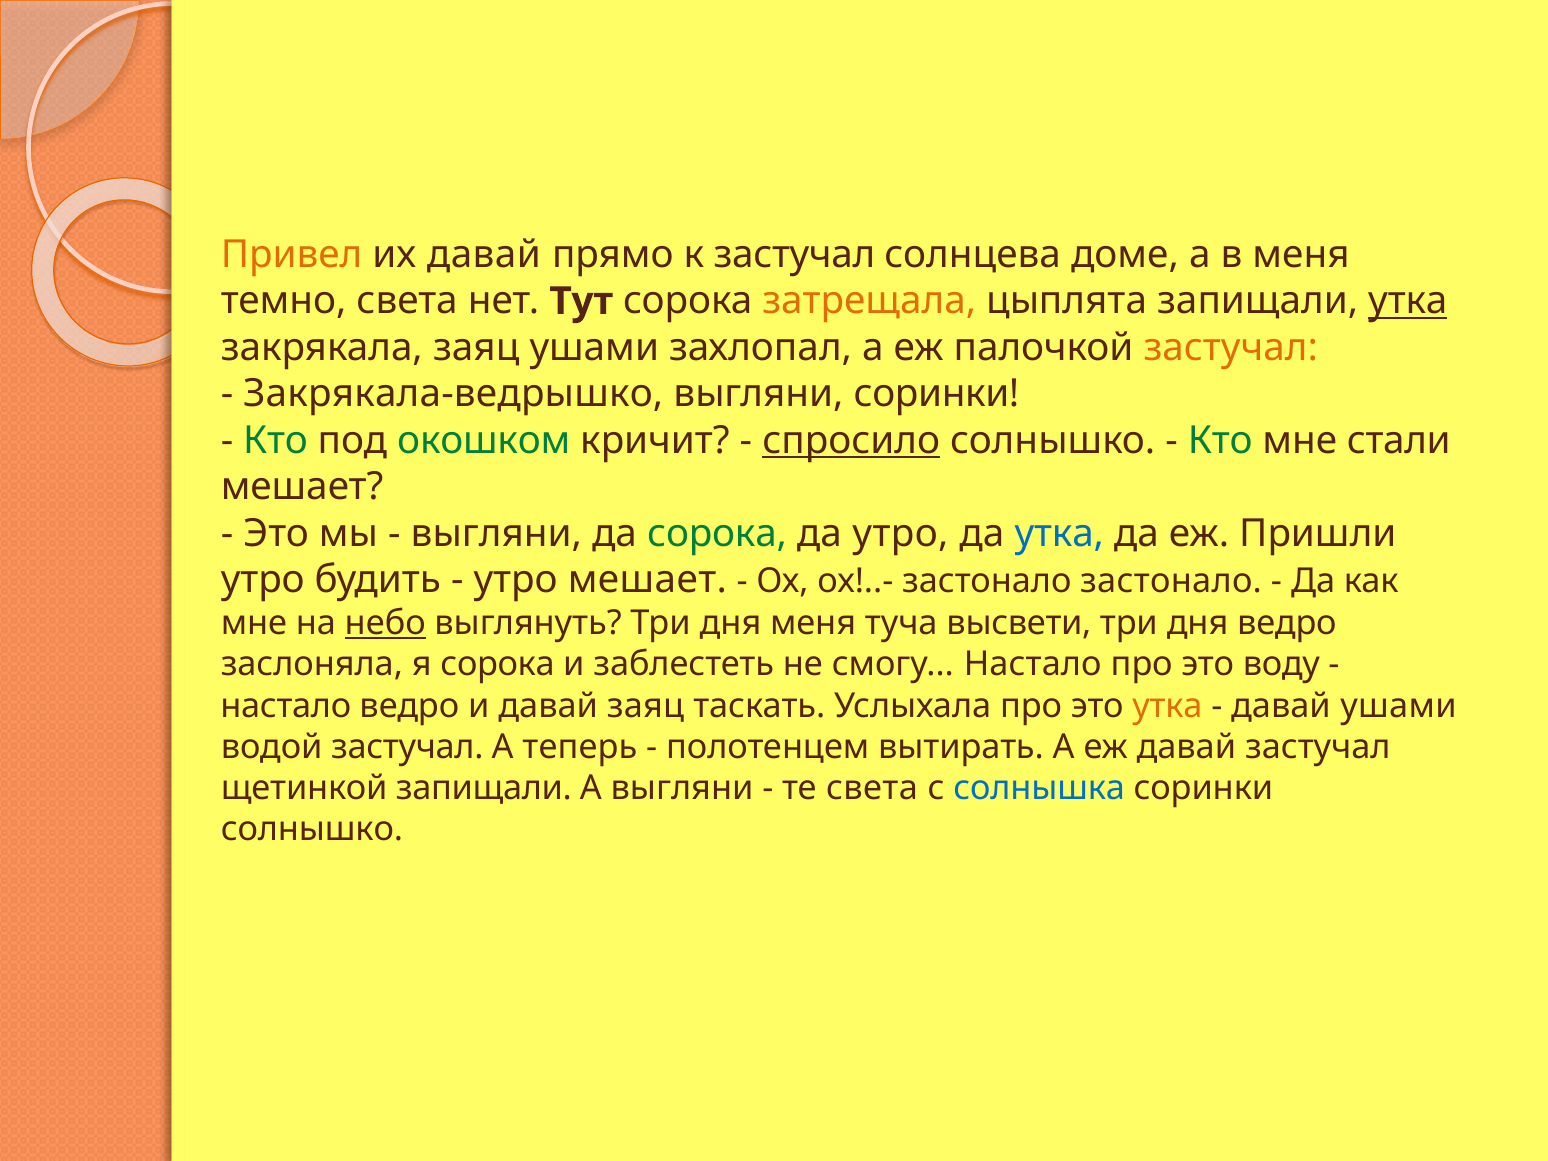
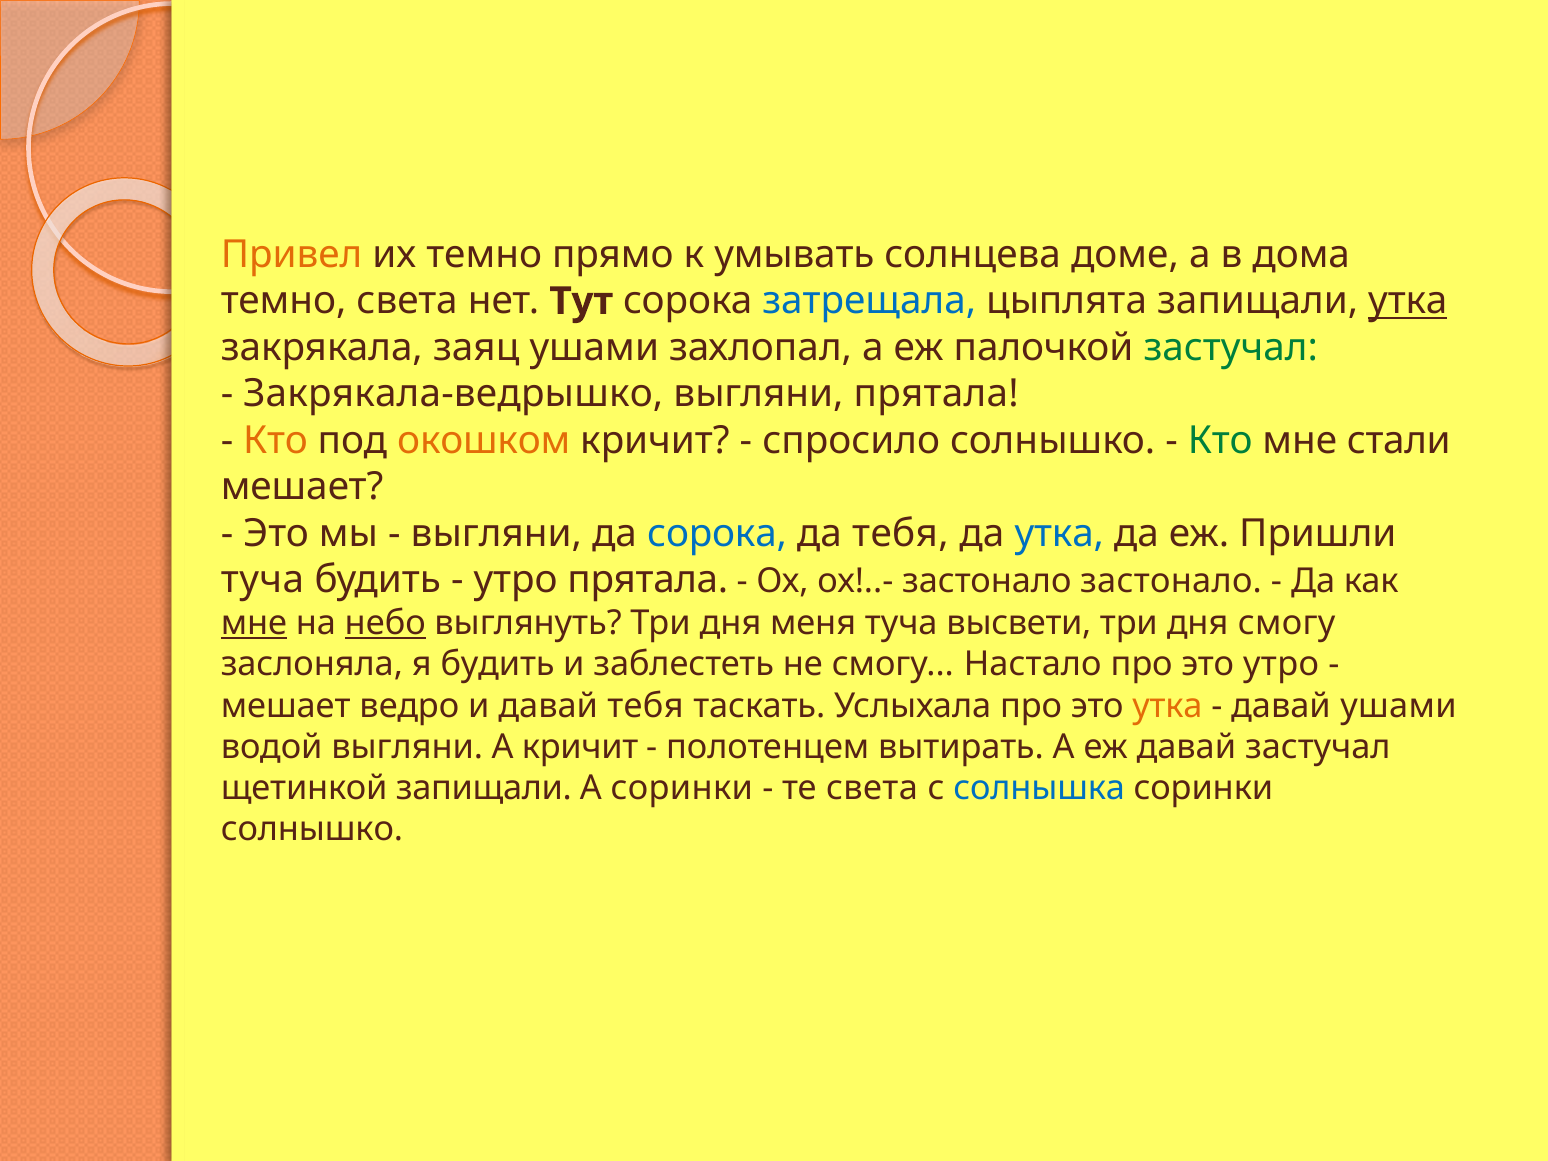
их давай: давай -> темно (484, 255)
к застучал: застучал -> умывать (794, 255)
в меня: меня -> дома (1301, 255)
затрещала colour: orange -> blue (869, 301)
застучал colour: orange -> green (1231, 348)
выгляни соринки: соринки -> прятала (936, 394)
Кто colour: green -> orange (276, 440)
окошком colour: green -> orange (484, 440)
спросило underline: present -> none (851, 440)
сорока colour: green -> blue (717, 533)
да утро: утро -> тебя (900, 533)
утро: утро -> туча (262, 580)
утро мешает: мешает -> прятала (648, 580)
мне underline: none -> present (254, 623)
дня ведро: ведро -> смогу (1287, 623)
я сорока: сорока -> будить (498, 664)
это воду: воду -> утро (1281, 664)
настало: настало -> мешает (286, 706)
давай заяц: заяц -> тебя (645, 706)
водой застучал: застучал -> выгляни (407, 747)
А теперь: теперь -> кричит (580, 747)
А выгляни: выгляни -> соринки (682, 788)
